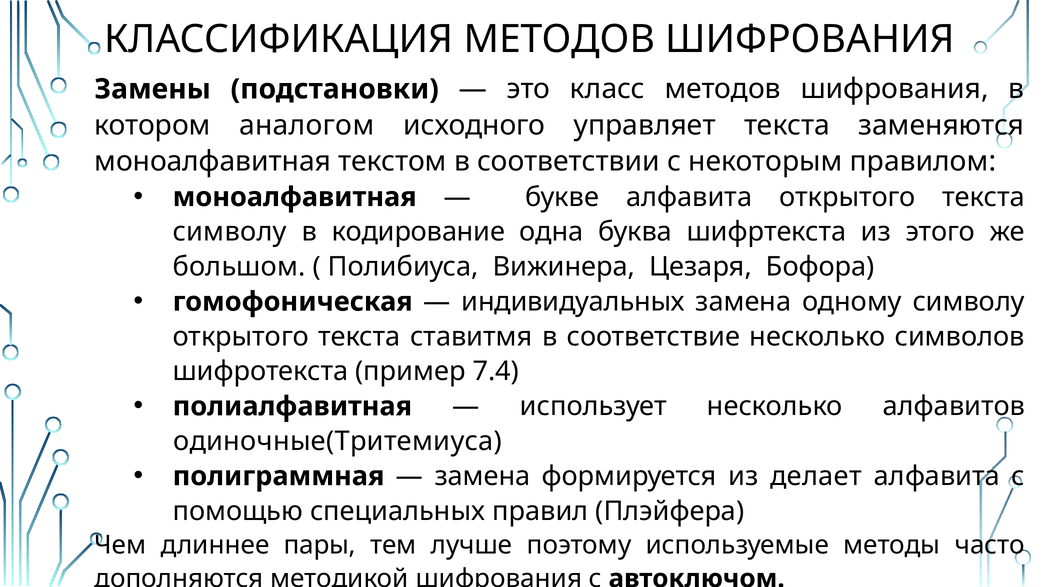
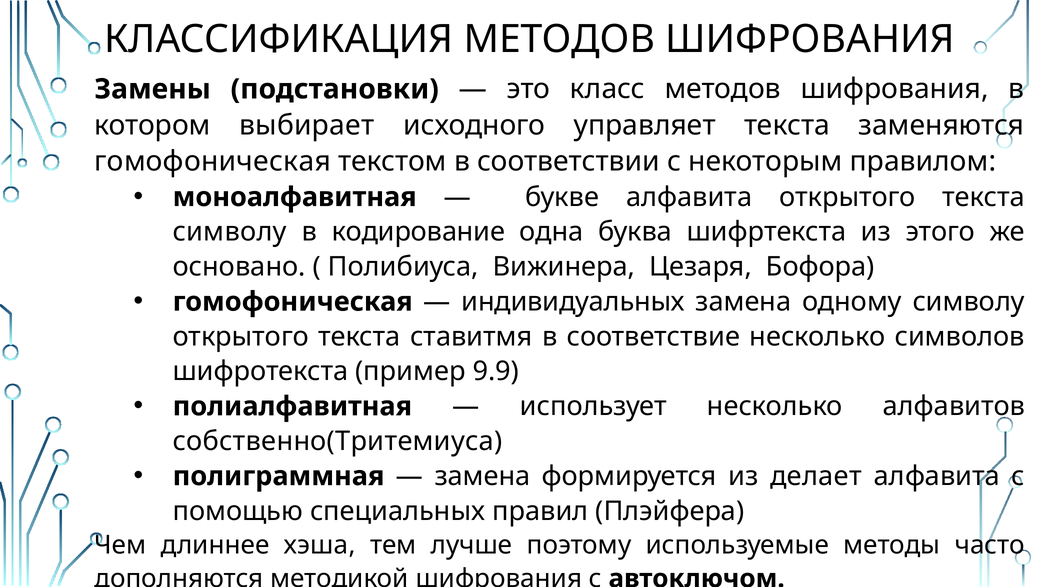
аналогом: аналогом -> выбирает (307, 125)
моноалфавитная: моноалфавитная -> гомофоническая (213, 162)
большом: большом -> основано (239, 267)
7.4: 7.4 -> 9.9 (496, 372)
одиночные(Тритемиуса: одиночные(Тритемиуса -> собственно(Тритемиуса (337, 441)
пары: пары -> хэша (320, 545)
